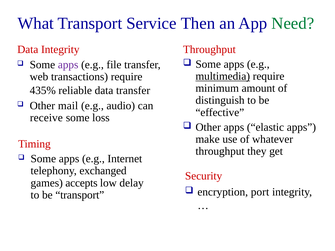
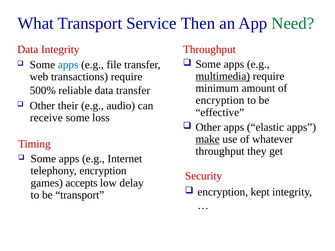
apps colour: purple -> blue (68, 65)
435%: 435% -> 500% (43, 90)
distinguish: distinguish -> encryption (220, 100)
mail: mail -> their (68, 106)
make underline: none -> present (208, 139)
telephony exchanged: exchanged -> encryption (103, 171)
port: port -> kept (260, 192)
